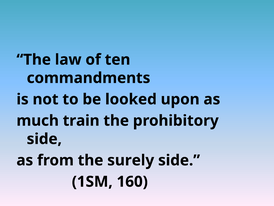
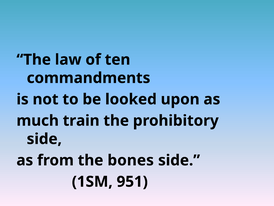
surely: surely -> bones (131, 160)
160: 160 -> 951 (132, 181)
